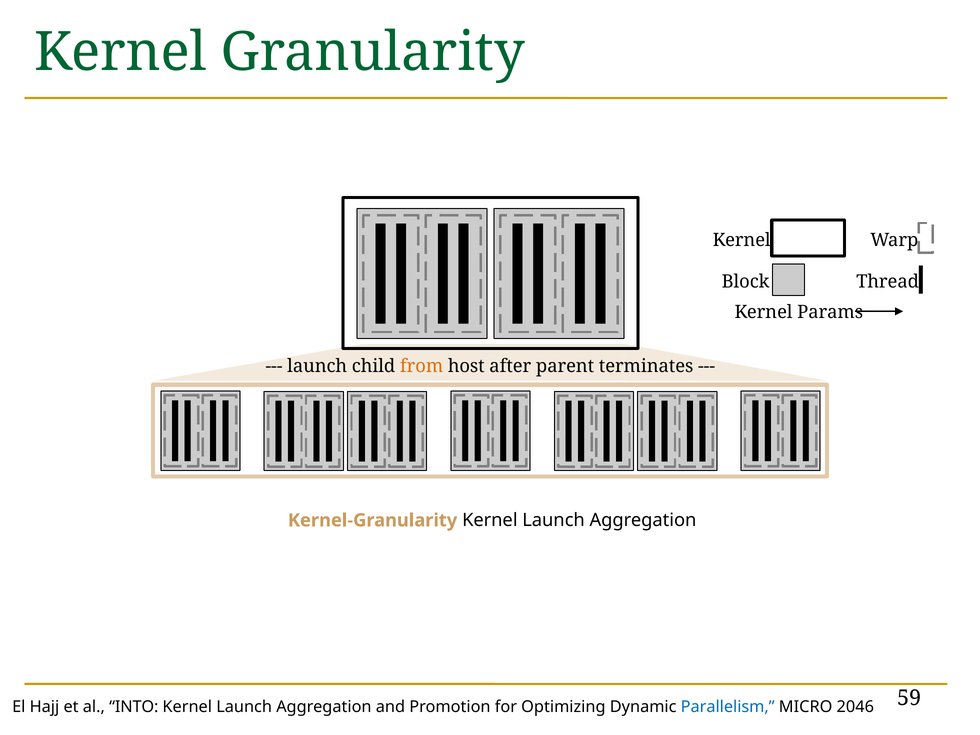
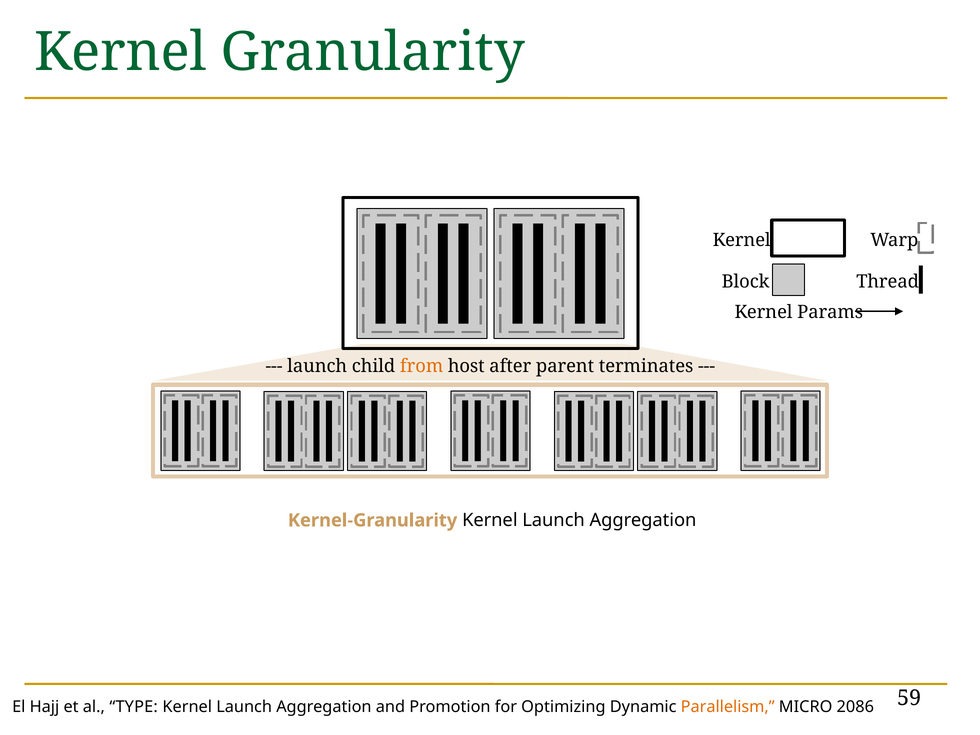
INTO: INTO -> TYPE (134, 707)
Parallelism colour: blue -> orange (728, 707)
2046: 2046 -> 2086 (855, 707)
